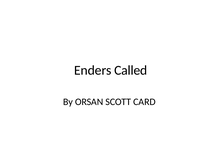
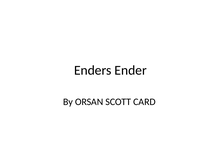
Called: Called -> Ender (131, 70)
